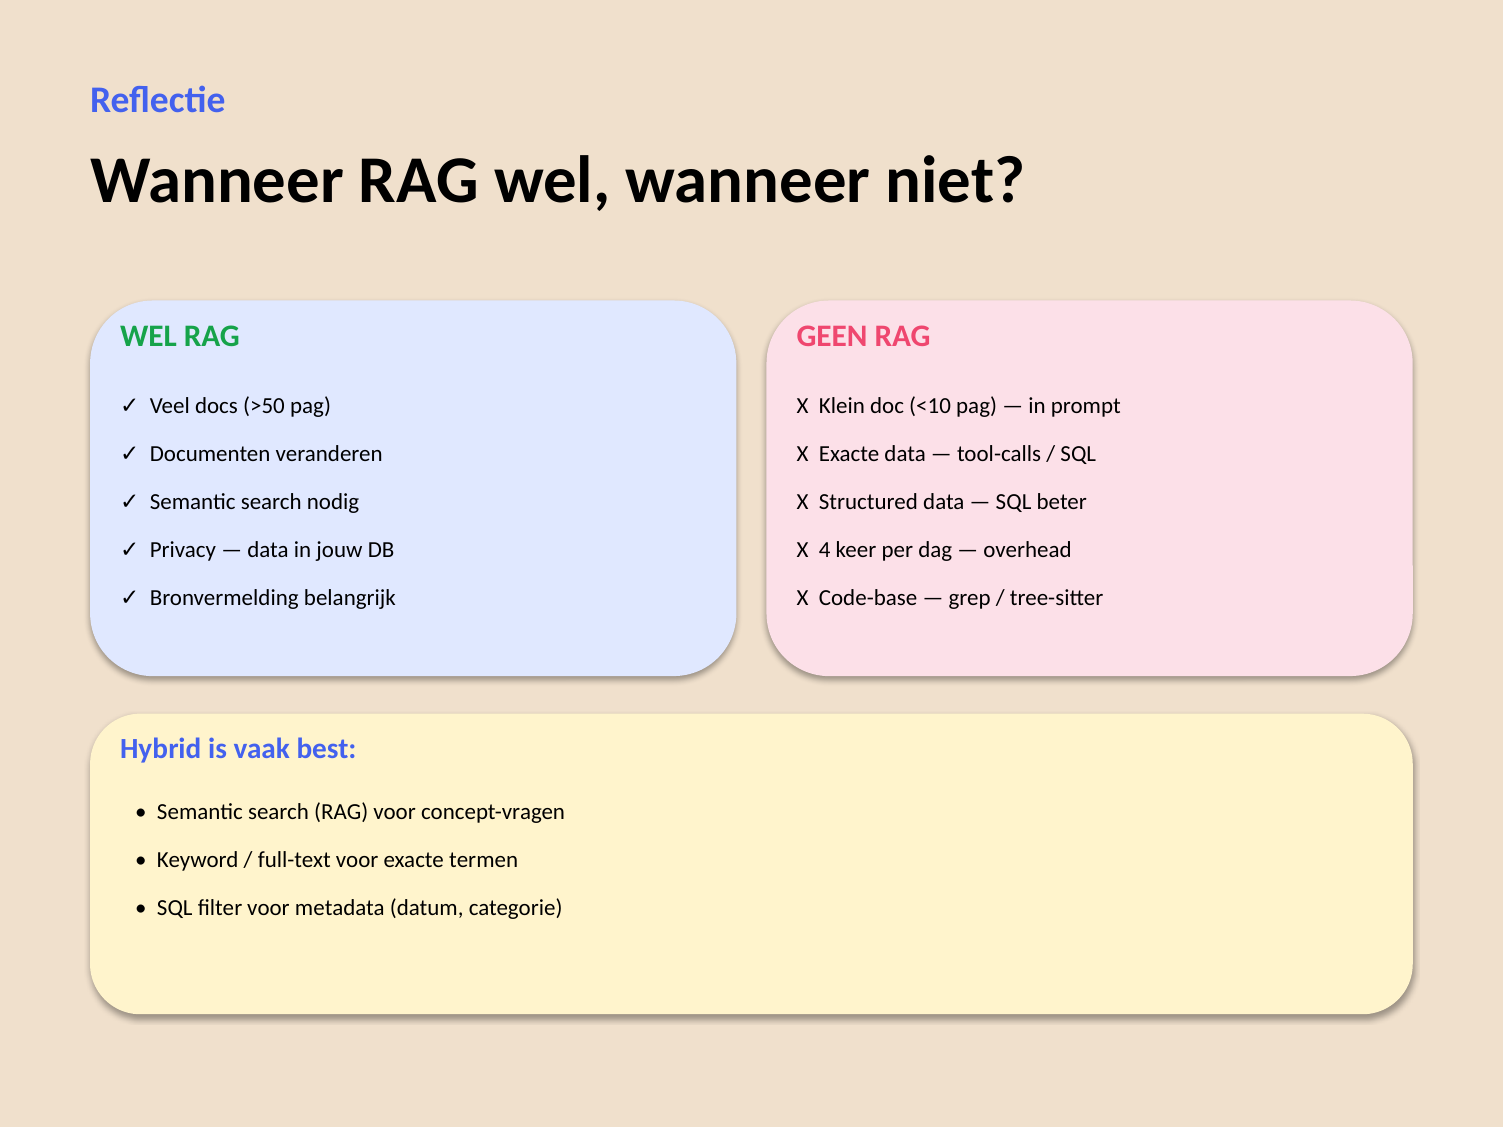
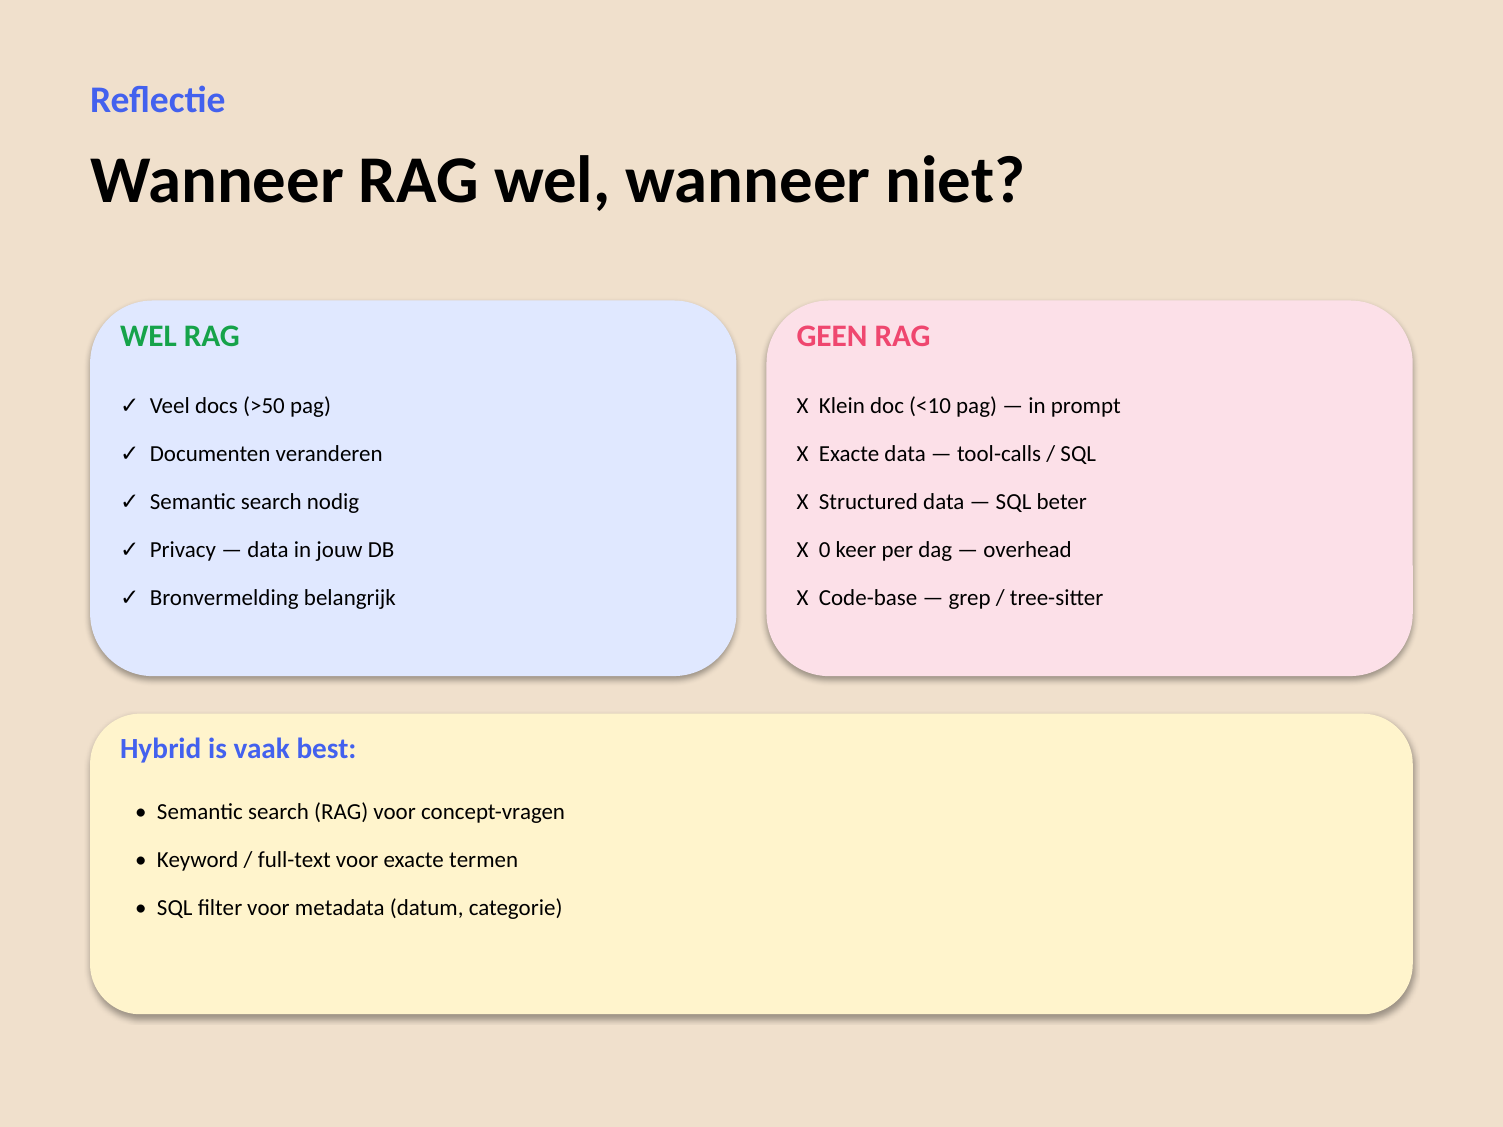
4: 4 -> 0 (825, 550)
